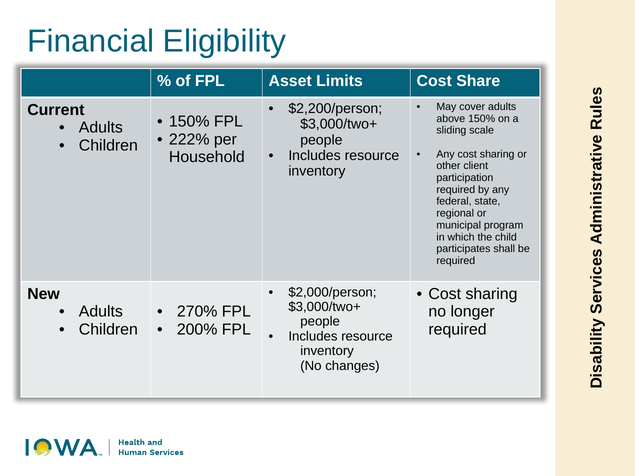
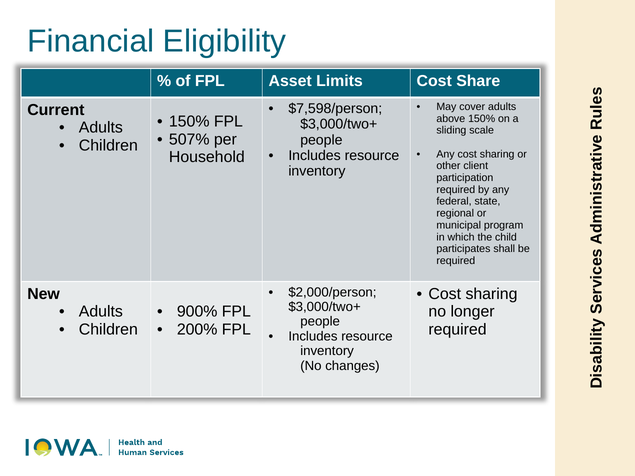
$2,200/person: $2,200/person -> $7,598/person (335, 109)
222%: 222% -> 507% (189, 139)
270%: 270% -> 900% (197, 312)
